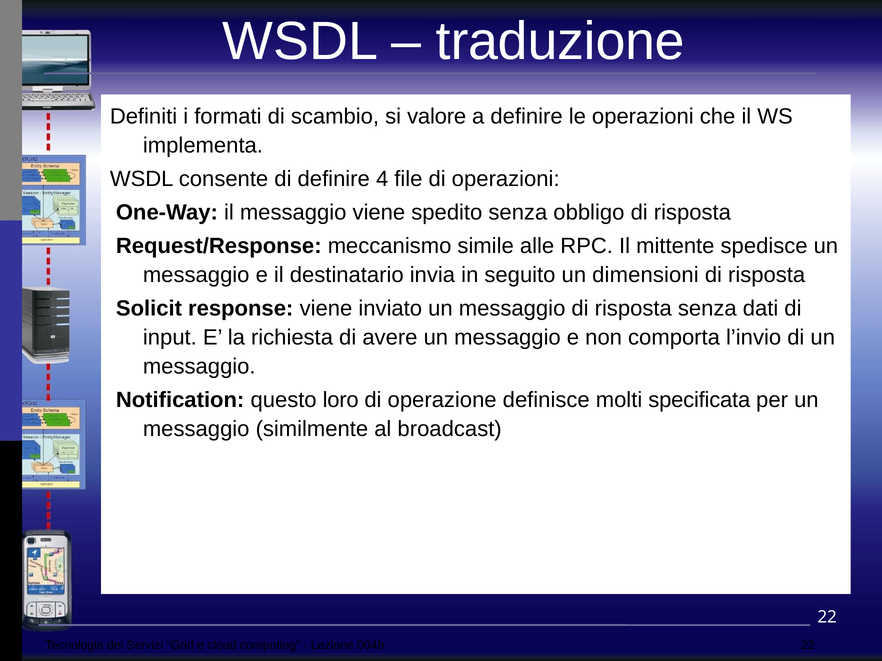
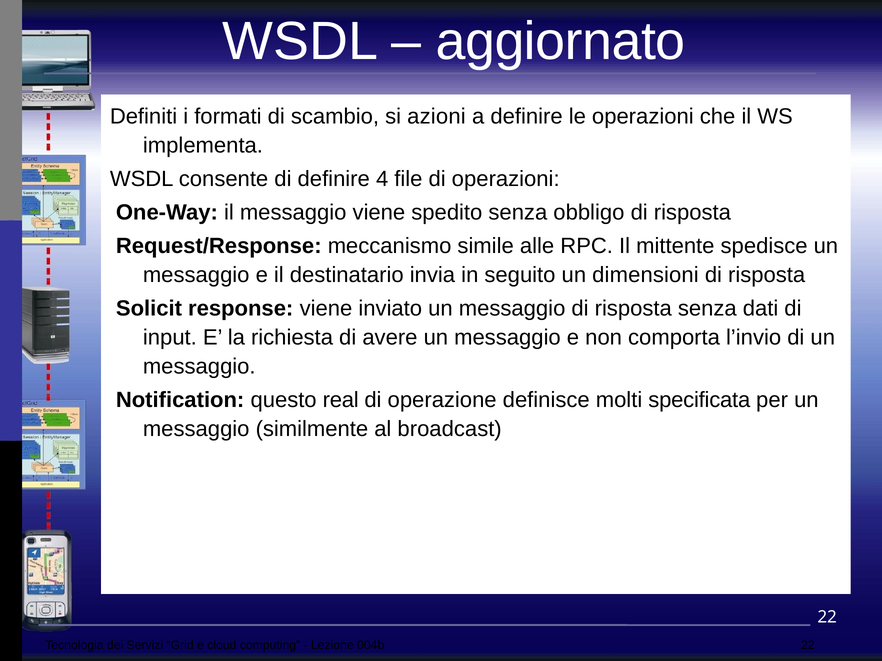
traduzione: traduzione -> aggiornato (561, 41)
valore: valore -> azioni (436, 116)
loro: loro -> real (341, 400)
